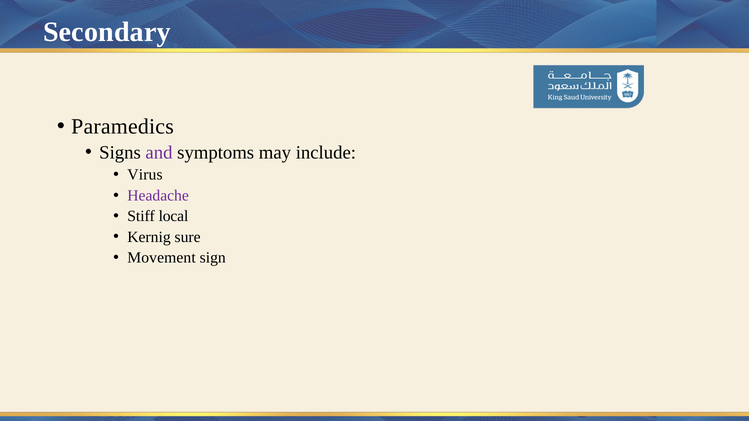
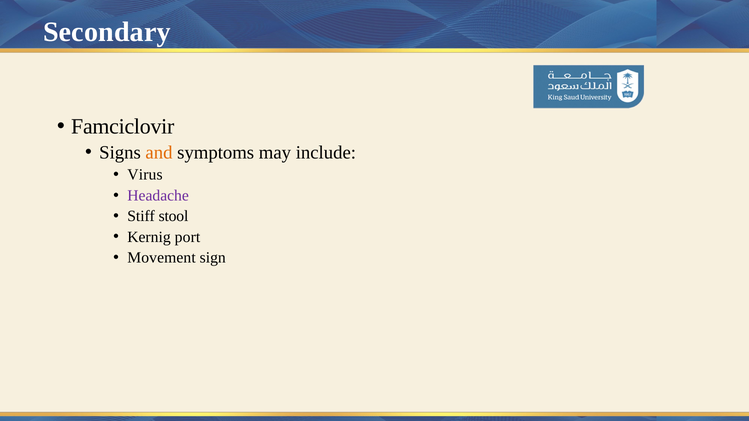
Paramedics: Paramedics -> Famciclovir (123, 127)
and colour: purple -> orange (159, 152)
local: local -> stool (173, 216)
sure: sure -> port (188, 237)
